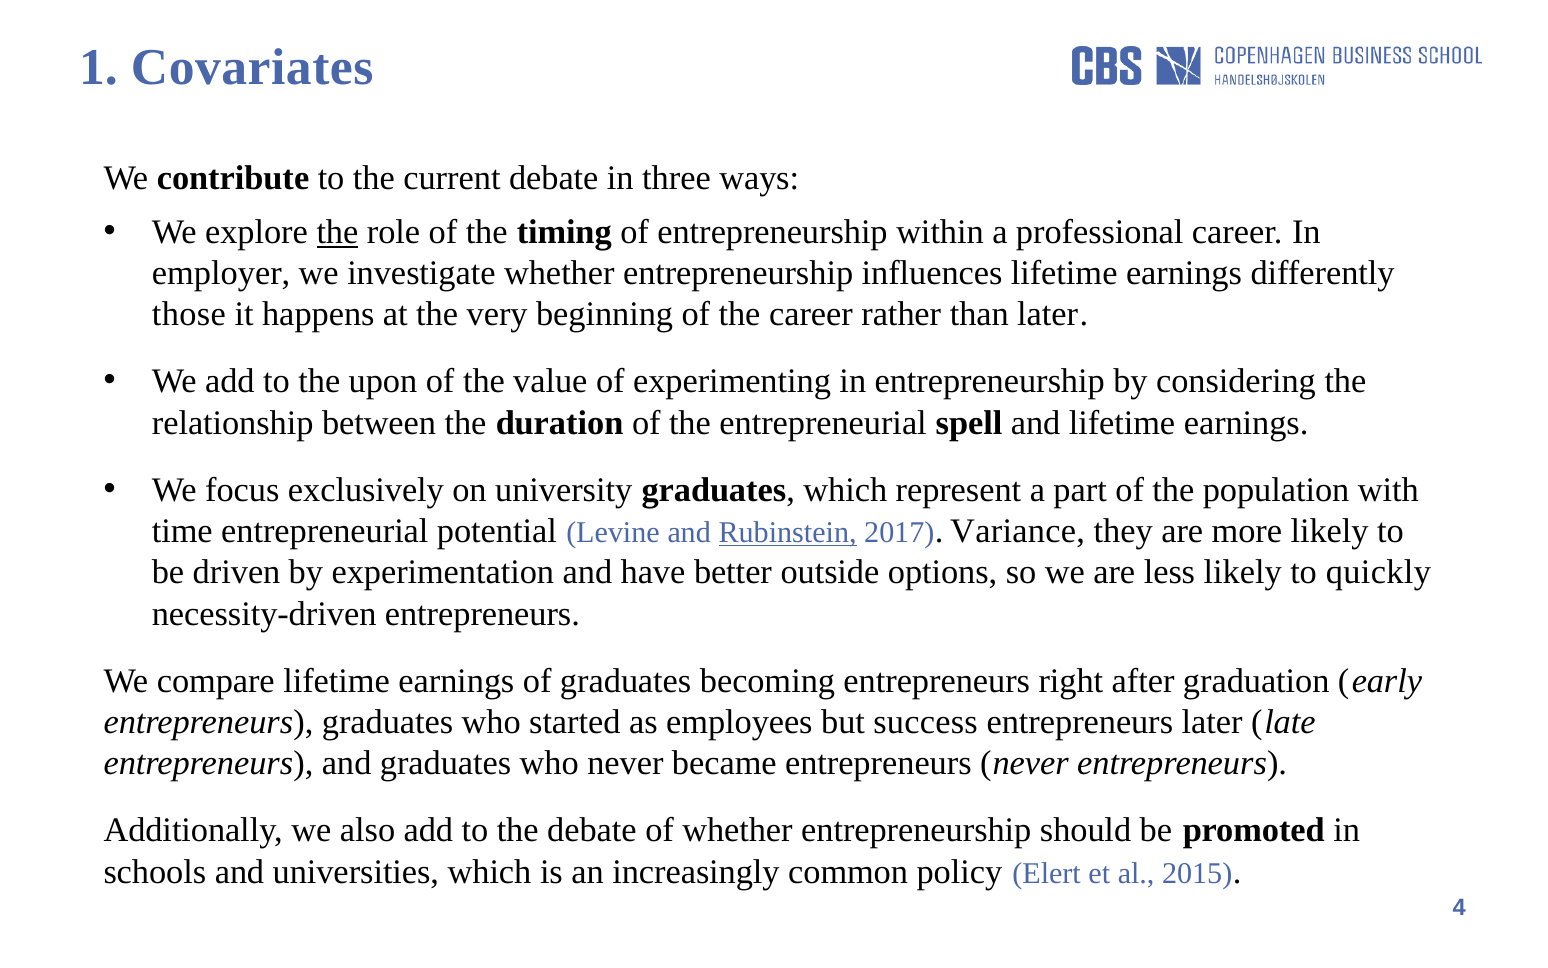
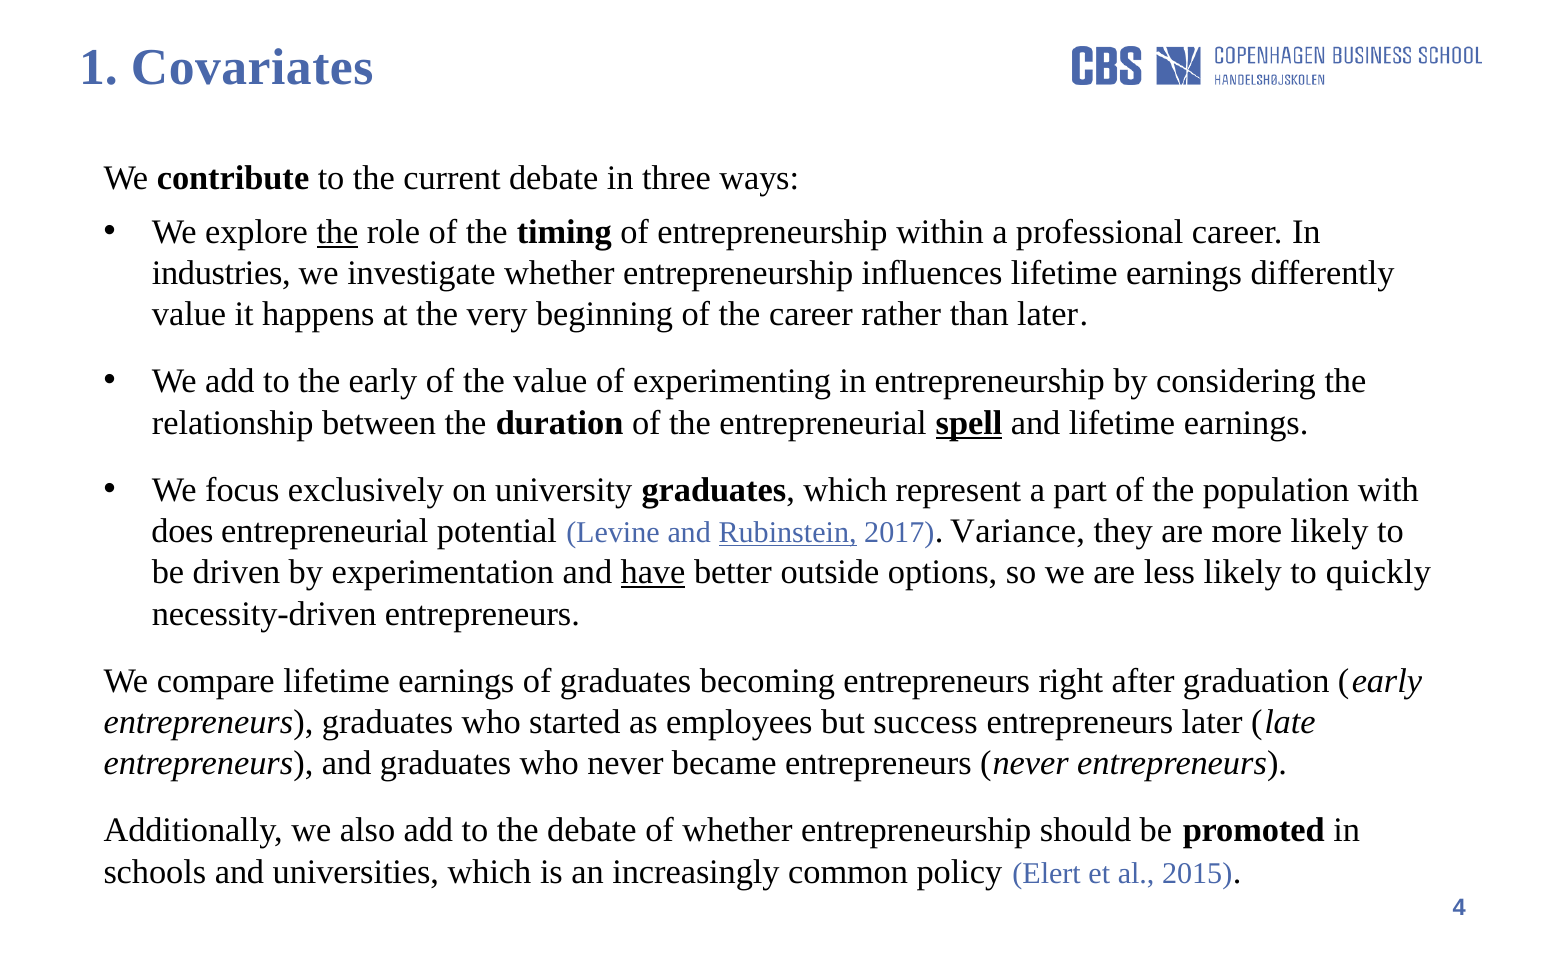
employer: employer -> industries (221, 273)
those: those -> value (189, 314)
the upon: upon -> early (383, 381)
spell underline: none -> present (969, 423)
time: time -> does (182, 531)
have underline: none -> present (653, 572)
